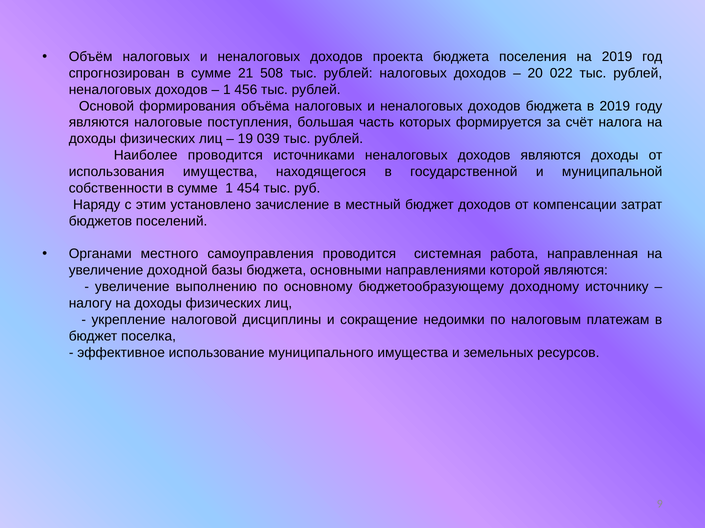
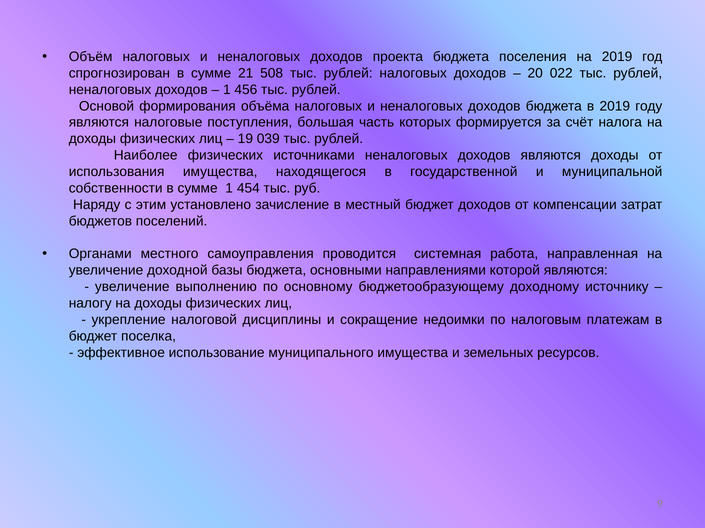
Наиболее проводится: проводится -> физических (225, 156)
